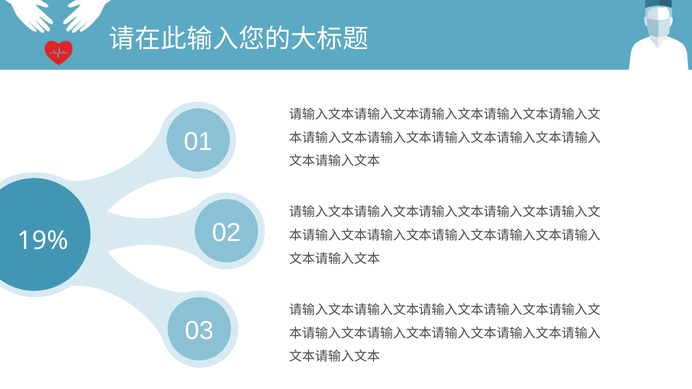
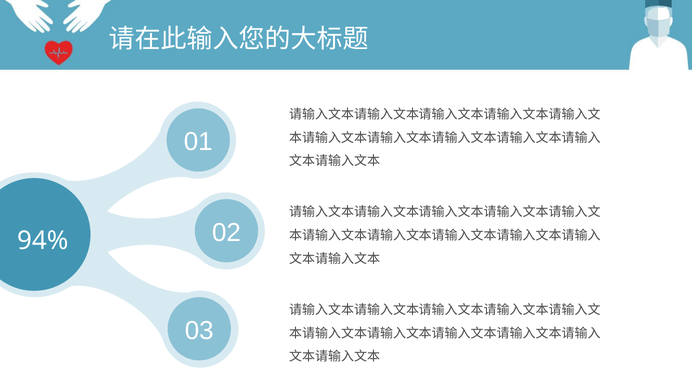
19%: 19% -> 94% (43, 241)
